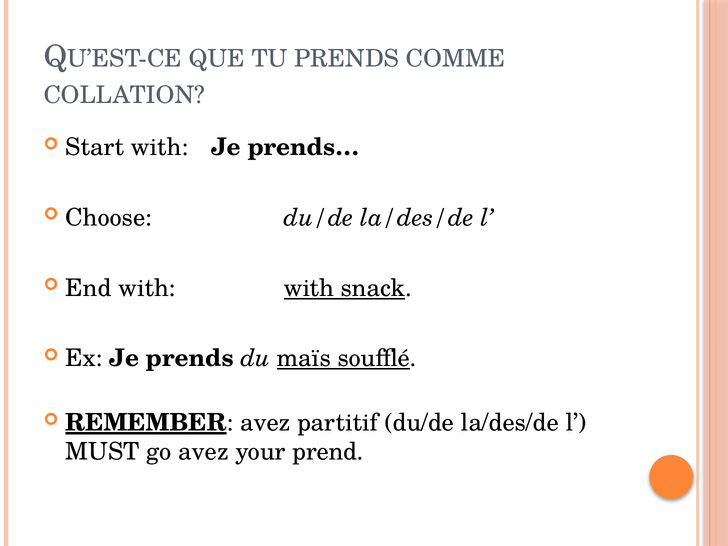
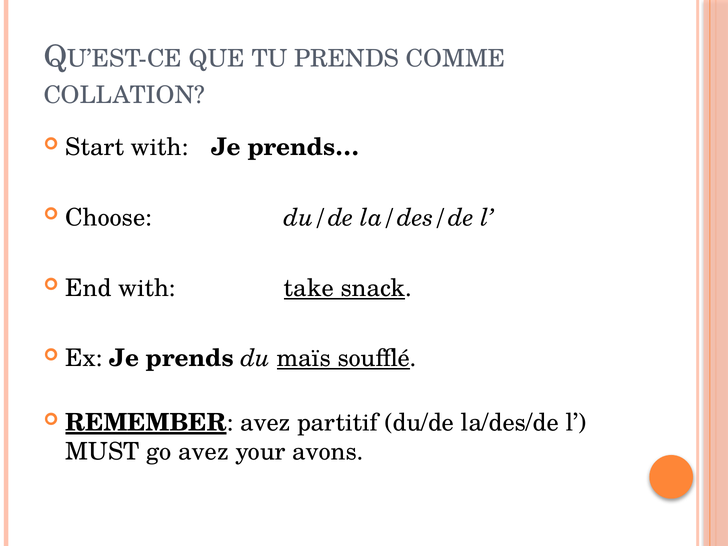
with with: with -> take (309, 288)
prend: prend -> avons (328, 452)
